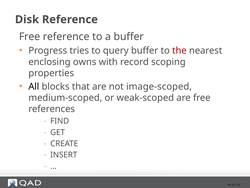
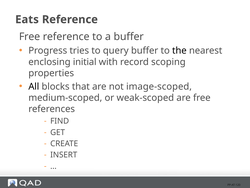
Disk: Disk -> Eats (27, 19)
the colour: red -> black (179, 50)
owns: owns -> initial (85, 62)
